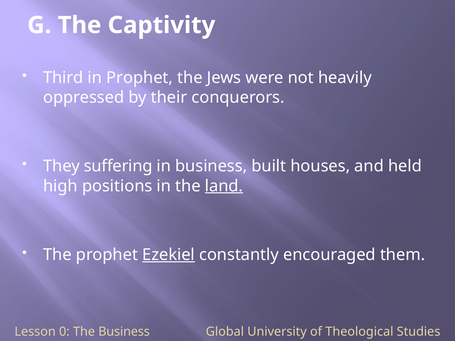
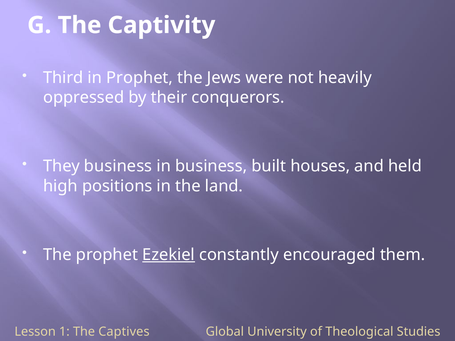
They suffering: suffering -> business (118, 166)
land underline: present -> none (224, 186)
0: 0 -> 1 (64, 332)
The Business: Business -> Captives (124, 332)
